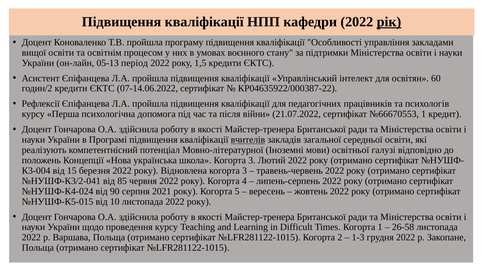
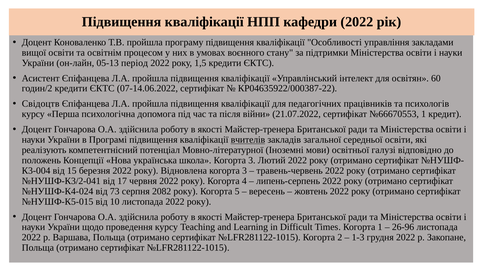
рік underline: present -> none (389, 22)
Рефлексії: Рефлексії -> Свідоцтв (41, 104)
85: 85 -> 17 (122, 181)
90: 90 -> 73 (115, 191)
2021: 2021 -> 2082 (162, 191)
26-58: 26-58 -> 26-96 (403, 227)
